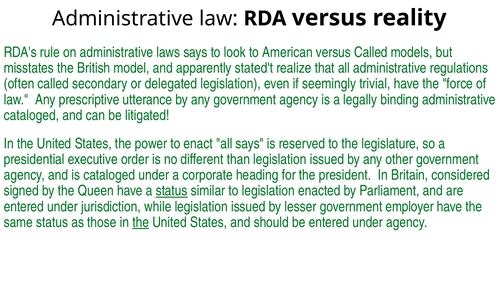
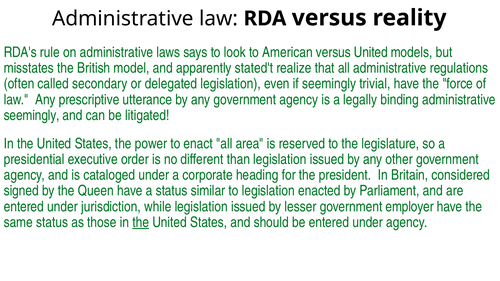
versus Called: Called -> United (371, 52)
cataloged: cataloged -> seemingly (32, 115)
all says: says -> area (250, 144)
status underline: present -> none (172, 191)
